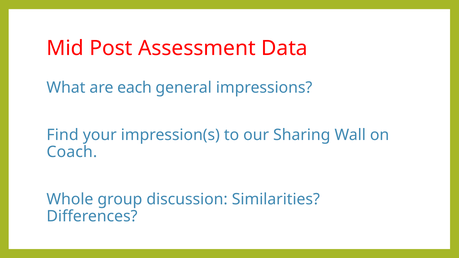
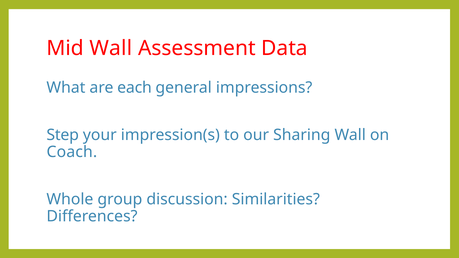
Mid Post: Post -> Wall (111, 48)
Find: Find -> Step (63, 135)
